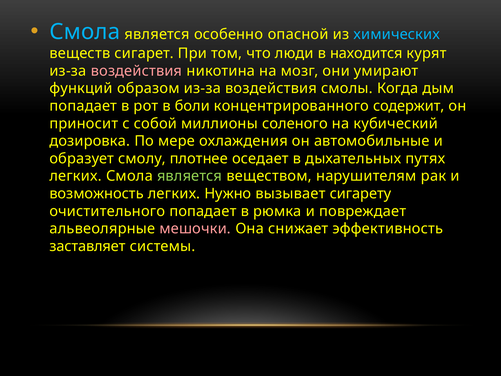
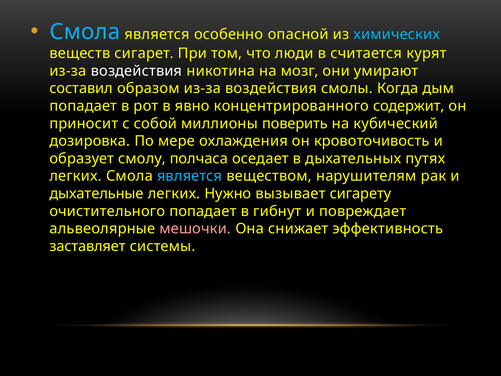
находится: находится -> считается (366, 53)
воздействия colour: pink -> white (136, 71)
функций: функций -> составил (81, 88)
боли: боли -> явно (192, 106)
соленого: соленого -> поверить (295, 123)
автомобильные: автомобильные -> кровоточивость (372, 141)
плотнее: плотнее -> полчаса (199, 159)
является colour: light green -> light blue (190, 176)
возможность: возможность -> дыхательные (97, 194)
рюмка: рюмка -> гибнут (277, 211)
